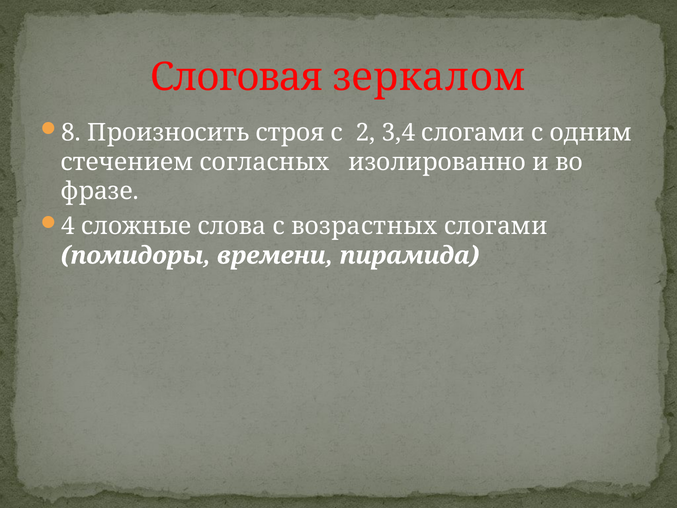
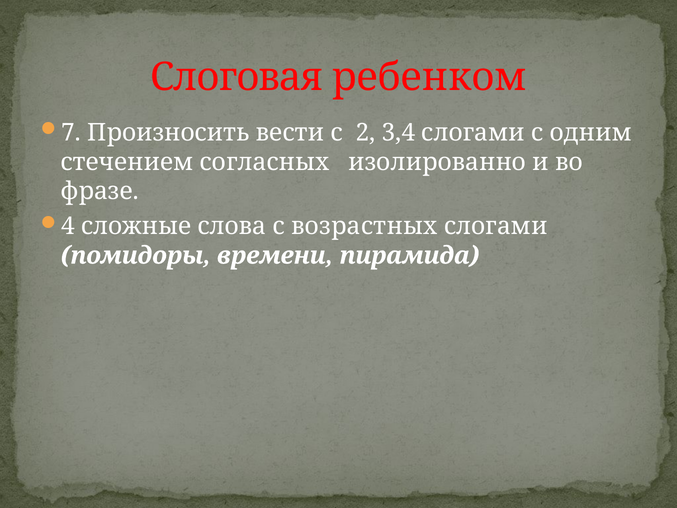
зеркалом: зеркалом -> ребенком (429, 77)
8: 8 -> 7 (71, 133)
строя: строя -> вести (290, 133)
